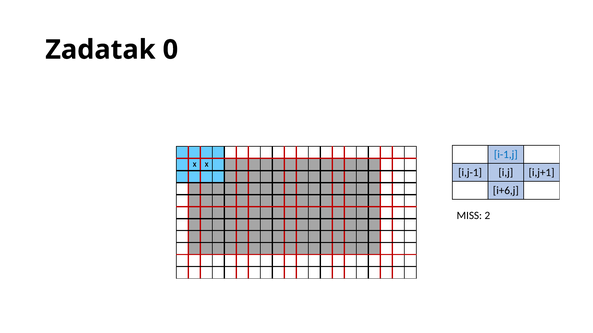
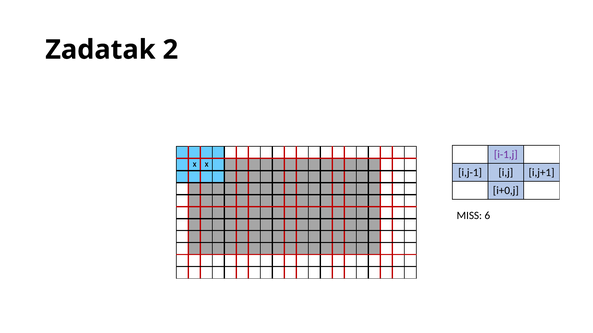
0: 0 -> 2 (170, 50)
i-1,j colour: blue -> purple (506, 155)
i+6,j: i+6,j -> i+0,j (506, 191)
2: 2 -> 6 (487, 216)
